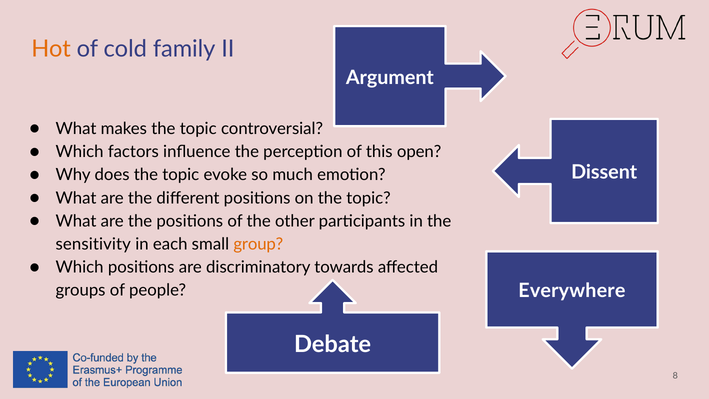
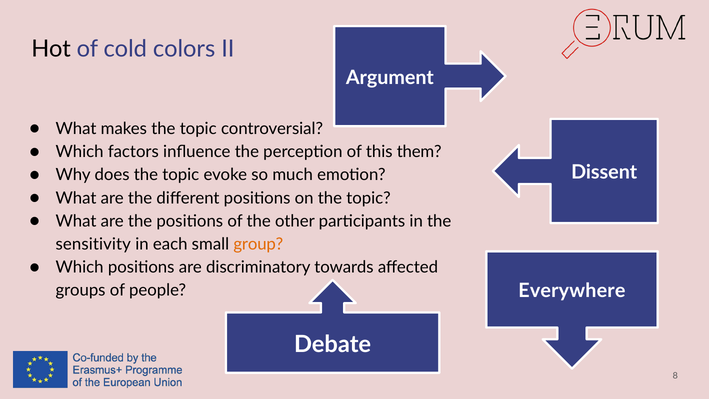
Hot colour: orange -> black (51, 49)
family: family -> colors (184, 49)
open: open -> them (419, 152)
